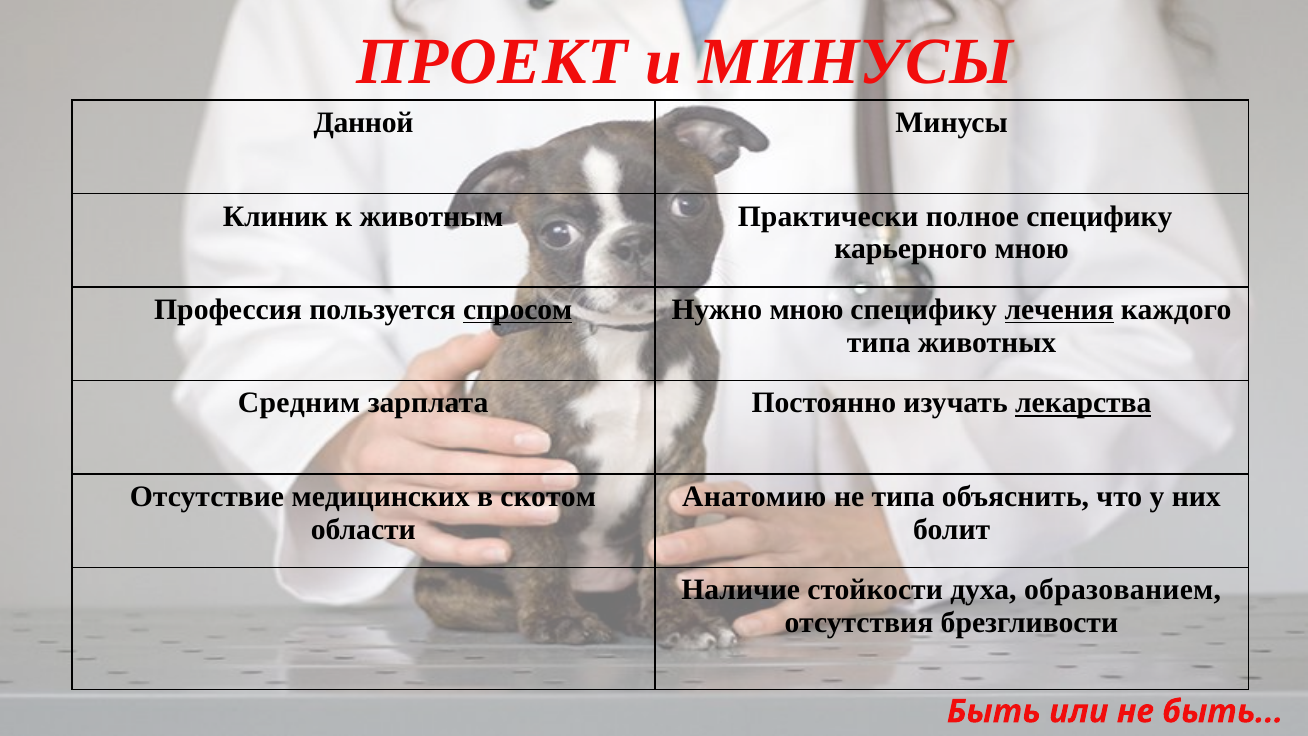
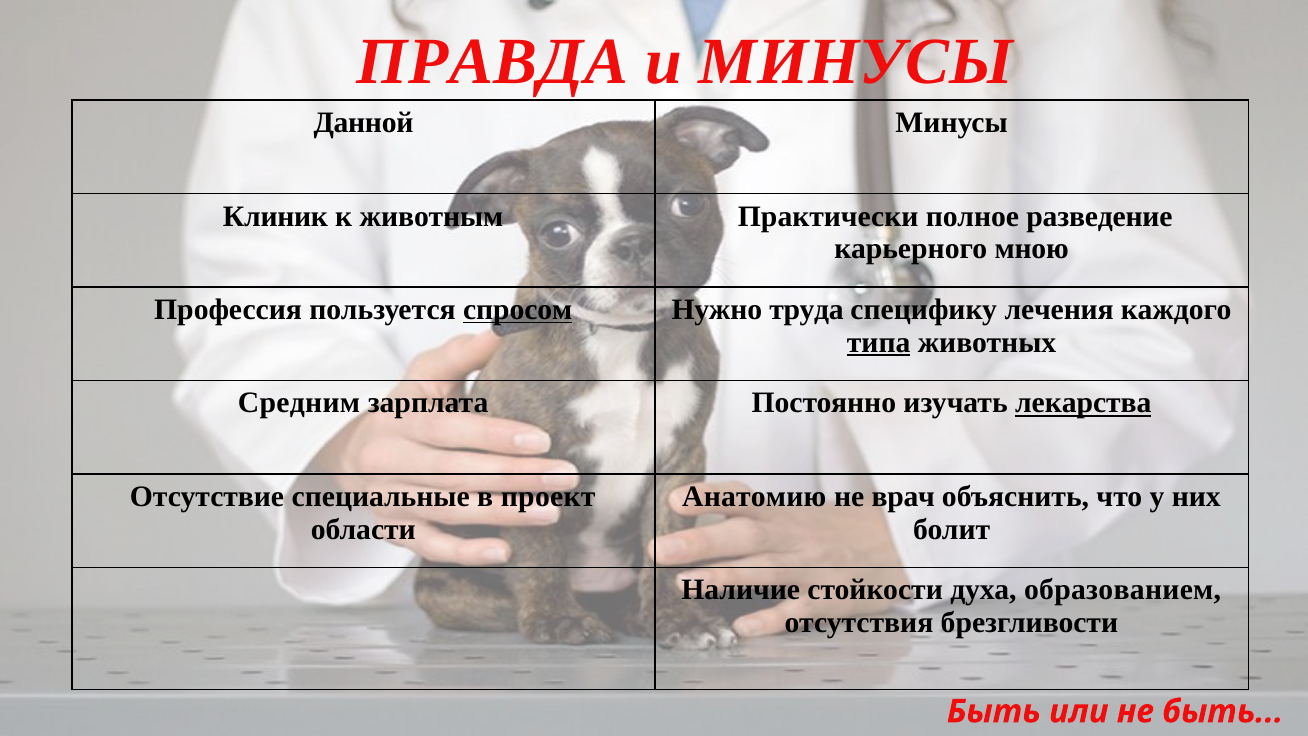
ПРОЕКТ: ПРОЕКТ -> ПРАВДА (492, 62)
полное специфику: специфику -> разведение (1099, 216)
Нужно мною: мною -> труда (807, 310)
лечения underline: present -> none (1059, 310)
типа underline: none -> present (879, 342)
медицинских: медицинских -> специальные (381, 496)
скотом: скотом -> проект (548, 496)
не типа: типа -> врач (903, 496)
